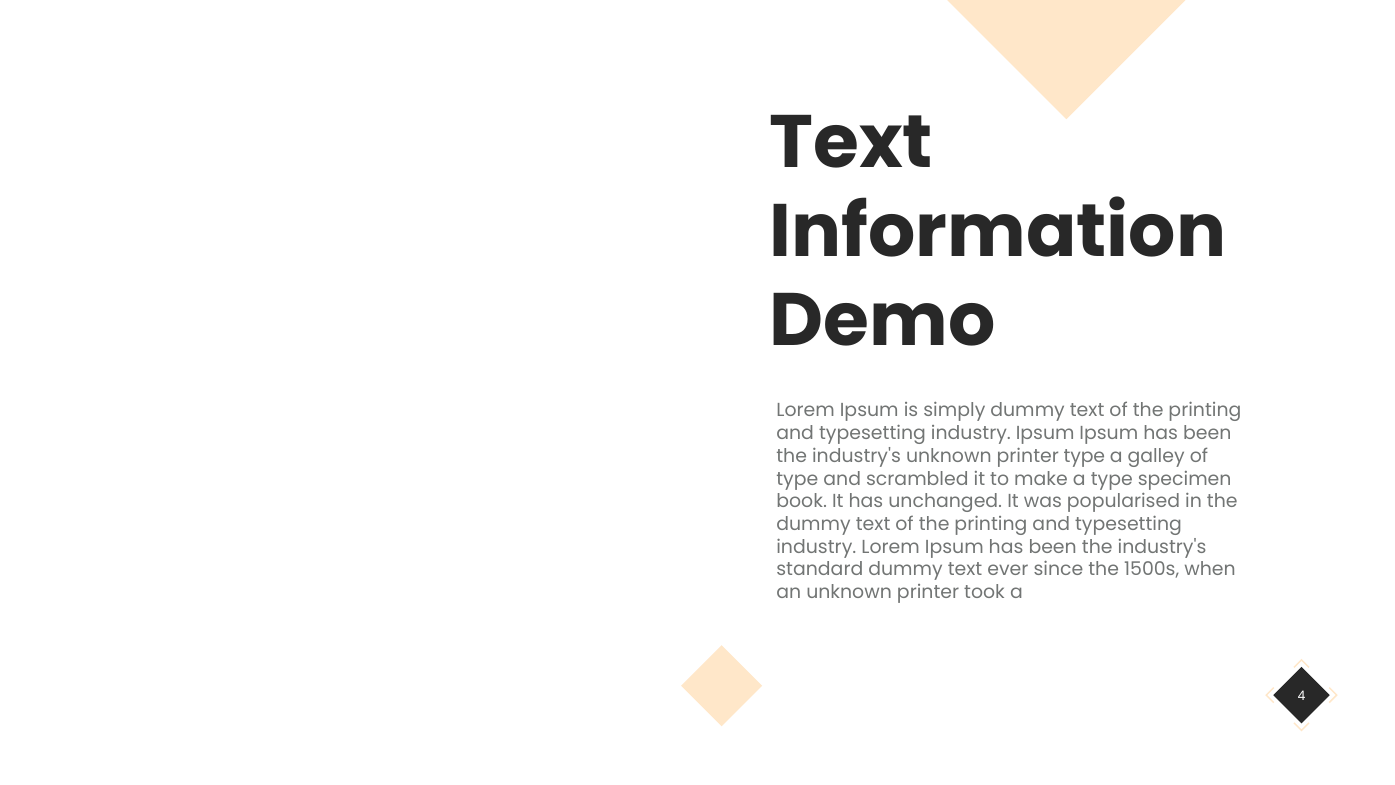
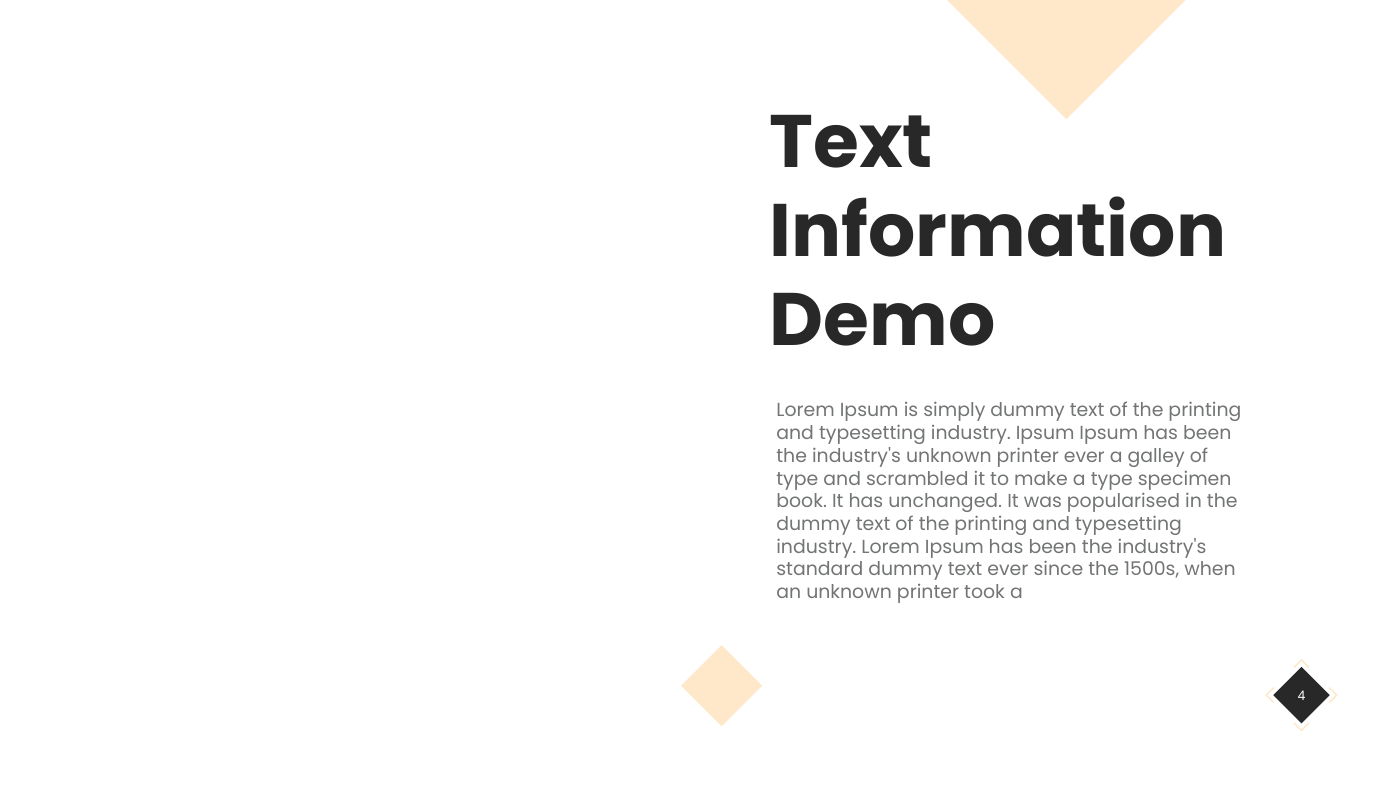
printer type: type -> ever (1084, 456)
